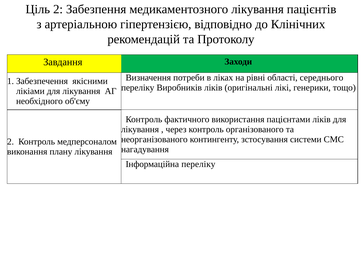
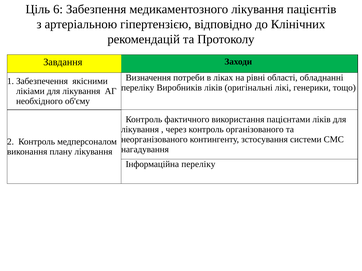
Ціль 2: 2 -> 6 (58, 9)
середнього: середнього -> обладнанні (322, 78)
